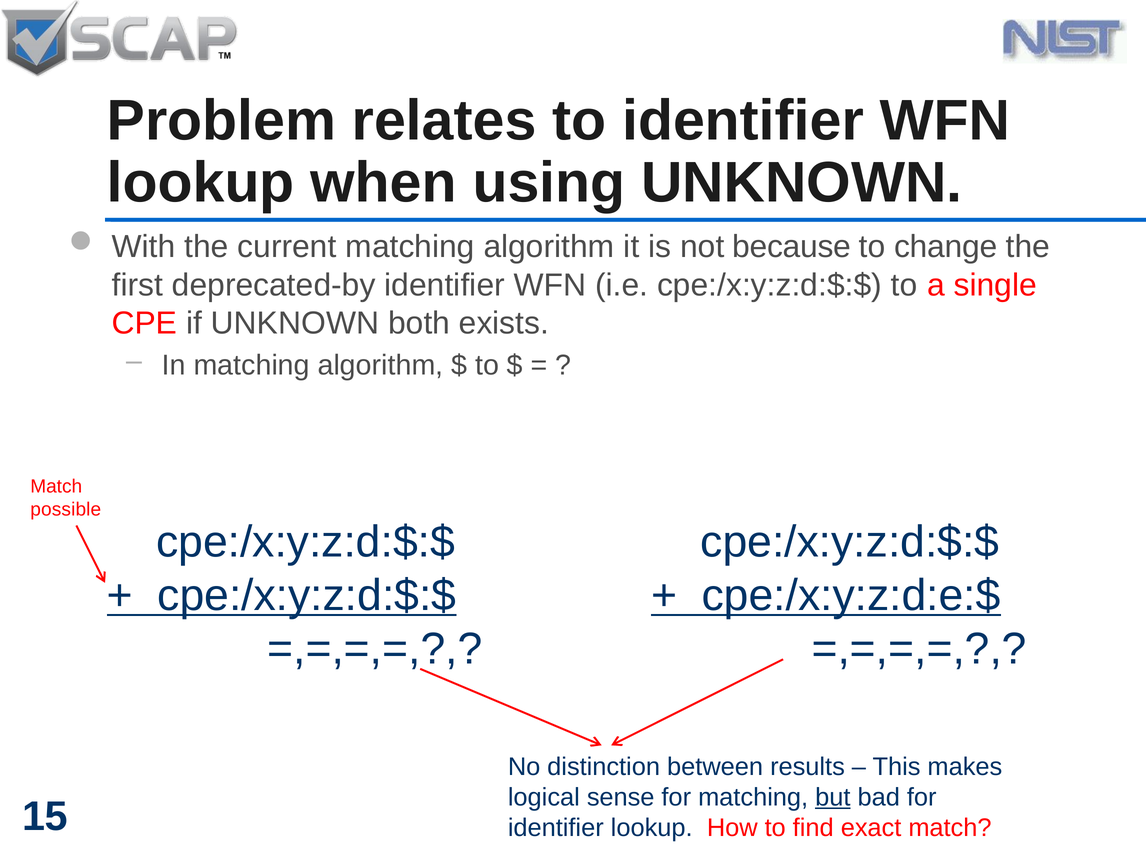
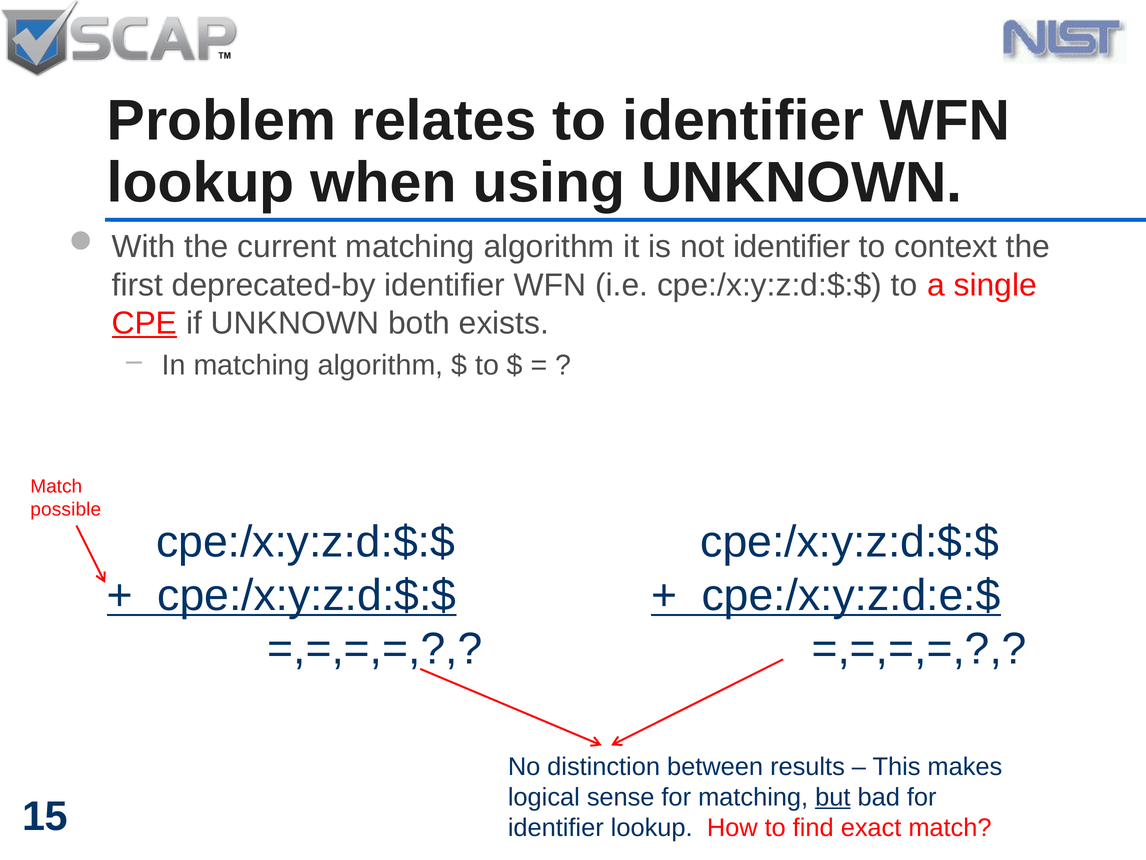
not because: because -> identifier (792, 247)
change: change -> context (946, 247)
CPE underline: none -> present (144, 323)
